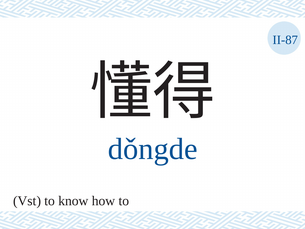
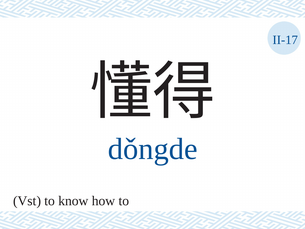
II-87: II-87 -> II-17 (285, 40)
